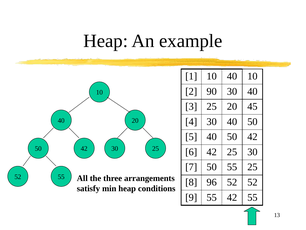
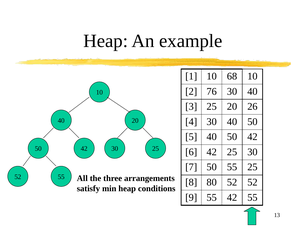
10 40: 40 -> 68 (232, 76)
90: 90 -> 76 (212, 91)
45: 45 -> 26 (252, 106)
96: 96 -> 80 (212, 182)
